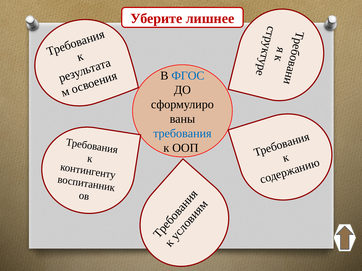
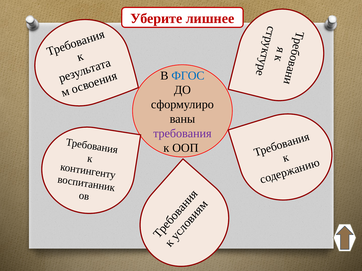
требования colour: blue -> purple (182, 134)
